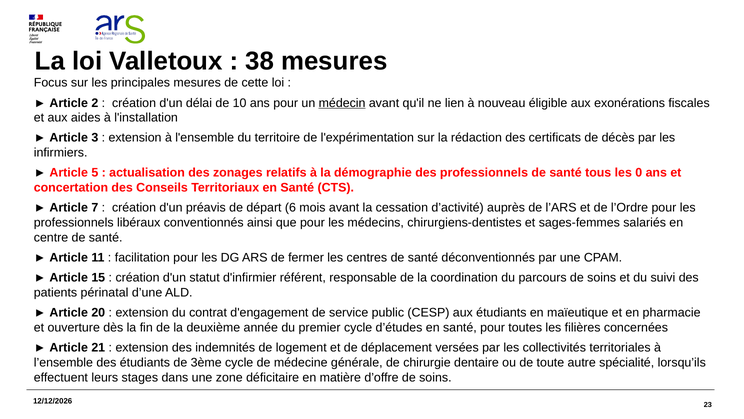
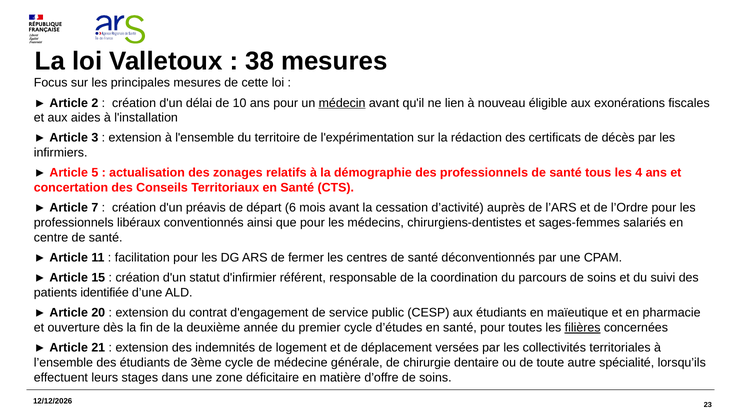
0: 0 -> 4 (639, 173)
périnatal: périnatal -> identifiée (105, 292)
filières underline: none -> present (583, 327)
